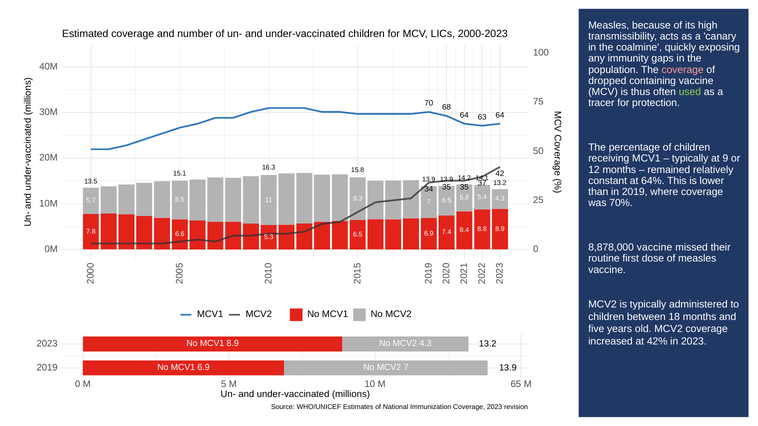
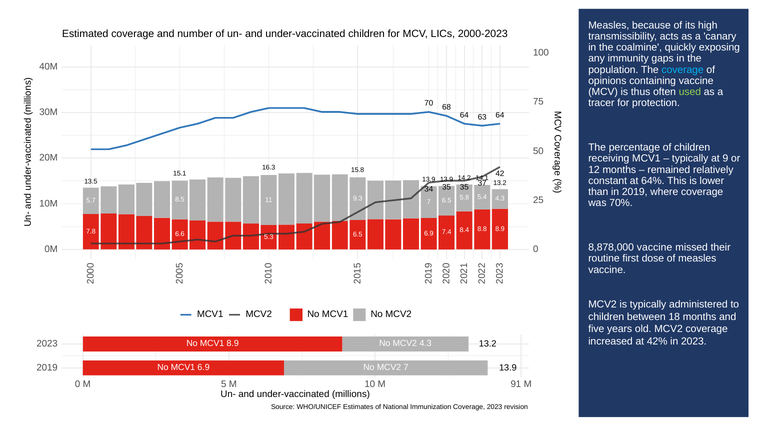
coverage colour: pink -> light blue (683, 70)
dropped: dropped -> opinions (607, 81)
65: 65 -> 91 (516, 385)
